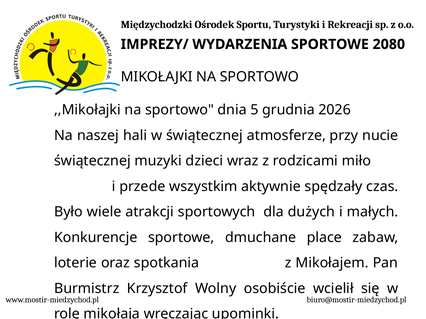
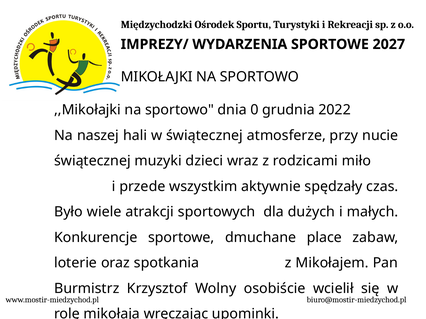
2080: 2080 -> 2027 (389, 44)
5: 5 -> 0 (254, 110)
2026: 2026 -> 2022 (335, 110)
